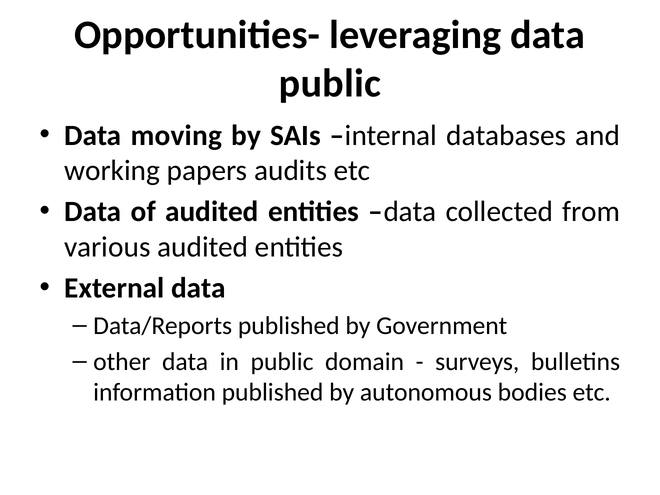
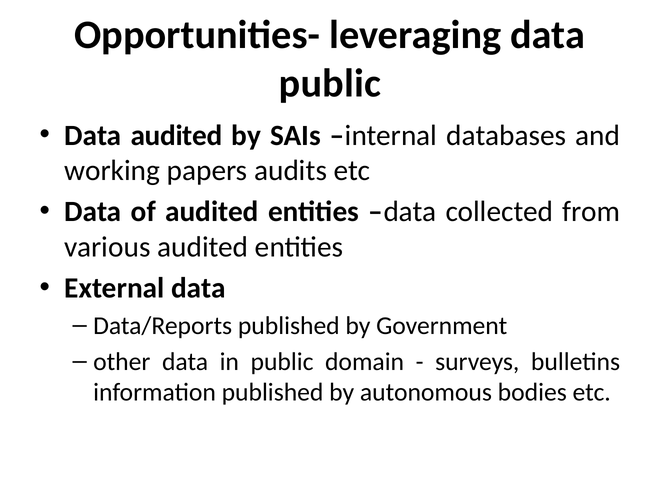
Data moving: moving -> audited (177, 135)
